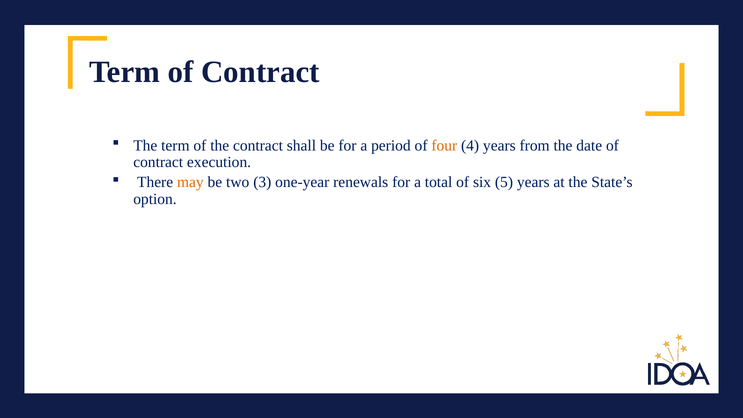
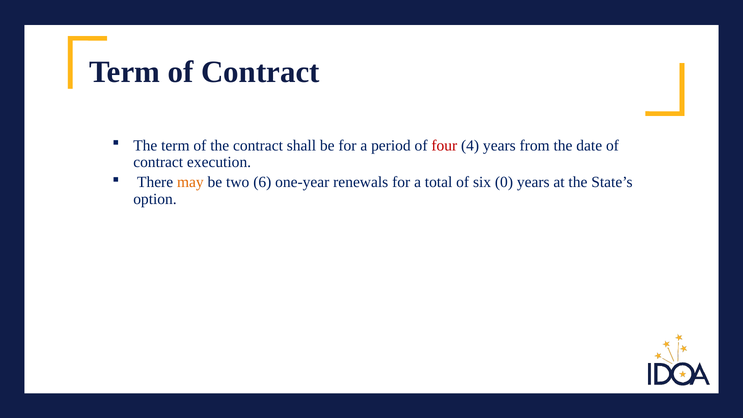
four colour: orange -> red (444, 146)
3: 3 -> 6 (262, 182)
5: 5 -> 0 (504, 182)
